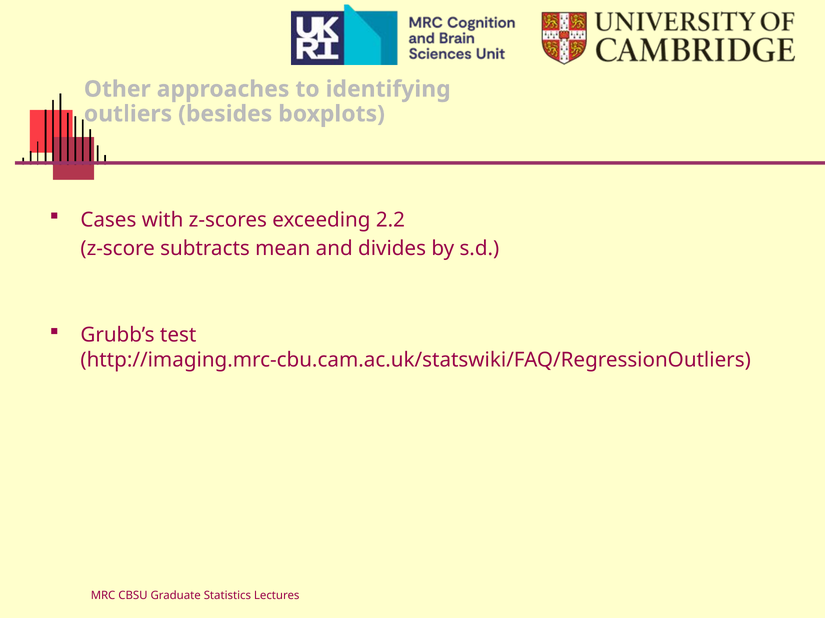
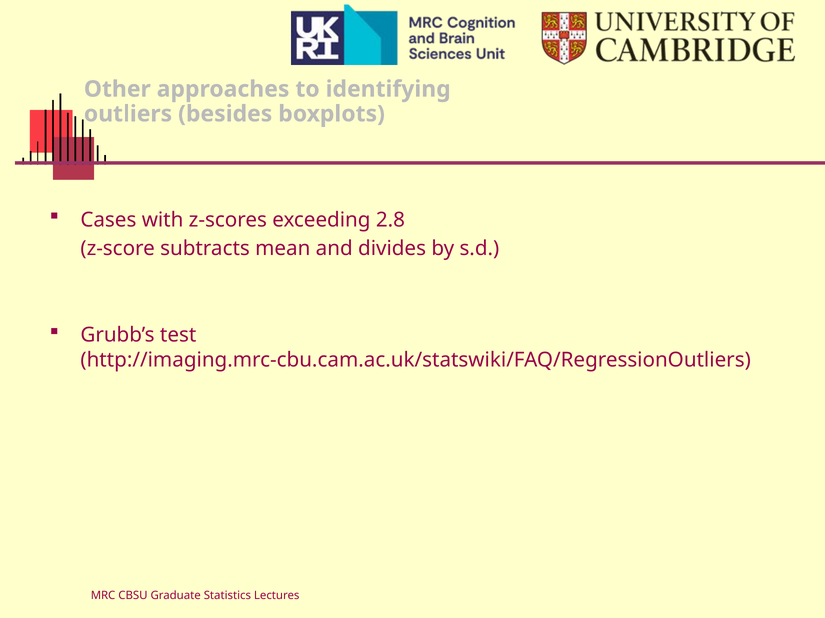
2.2: 2.2 -> 2.8 (390, 220)
